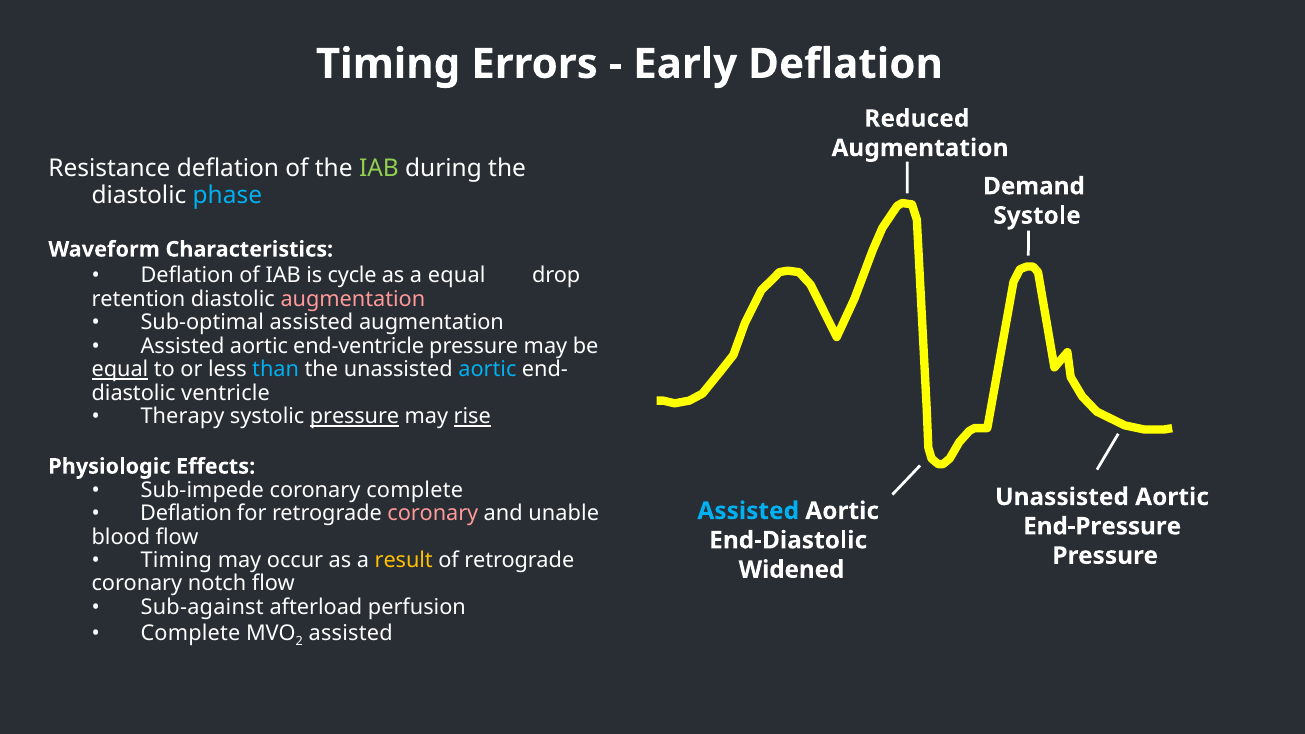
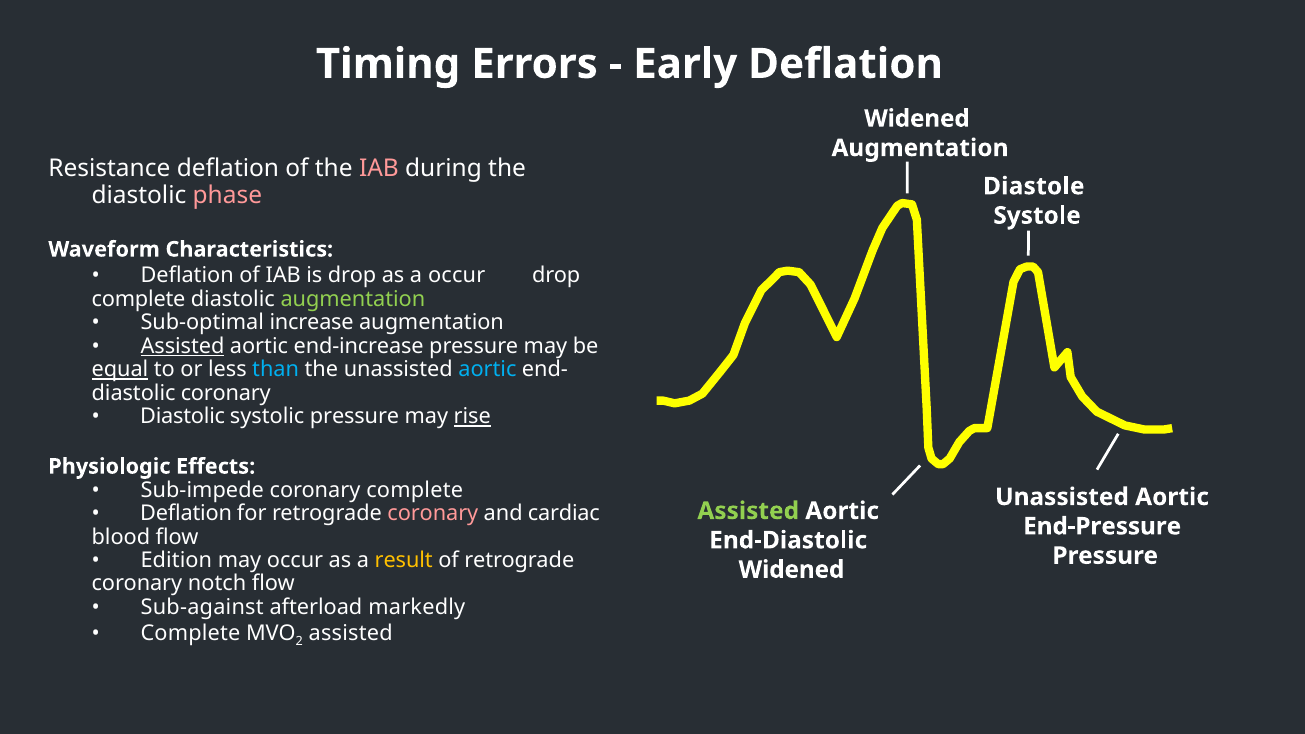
Reduced: Reduced -> Widened (917, 119)
IAB colour: light green -> pink (379, 169)
Demand: Demand -> Diastole (1034, 186)
phase colour: light blue -> pink (227, 195)
is cycle: cycle -> drop (352, 275)
a equal: equal -> occur (457, 275)
retention: retention -> complete (139, 299)
augmentation colour: pink -> light green (353, 299)
Sub-optimal assisted: assisted -> increase (312, 323)
Assisted underline: none -> present (183, 346)
end-ventricle: end-ventricle -> end-increase (359, 346)
diastolic ventricle: ventricle -> coronary (226, 393)
Therapy: Therapy -> Diastolic (183, 417)
pressure underline: present -> none (355, 417)
Assisted colour: light blue -> light green (748, 511)
unable: unable -> cardiac (564, 513)
Timing: Timing -> Edition (176, 560)
perfusion: perfusion -> markedly (417, 607)
